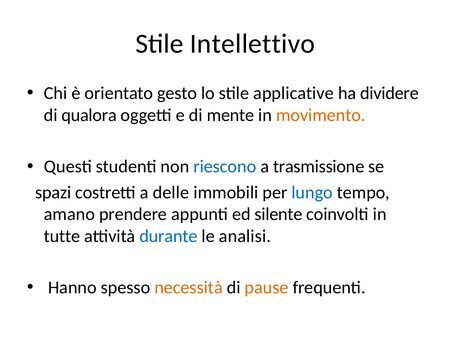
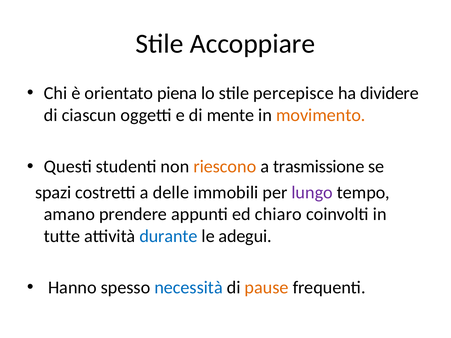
Intellettivo: Intellettivo -> Accoppiare (253, 44)
gesto: gesto -> piena (177, 93)
applicative: applicative -> percepisce (294, 93)
qualora: qualora -> ciascun (89, 115)
riescono colour: blue -> orange (225, 167)
lungo colour: blue -> purple (312, 193)
silente: silente -> chiaro (278, 214)
analisi: analisi -> adegui (245, 236)
necessità colour: orange -> blue (189, 288)
